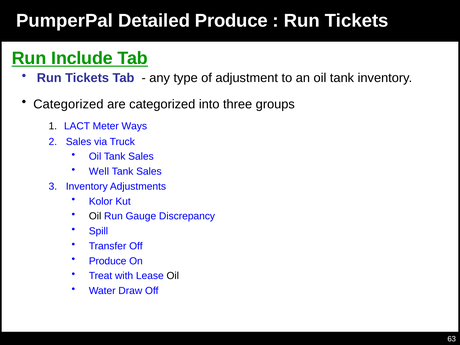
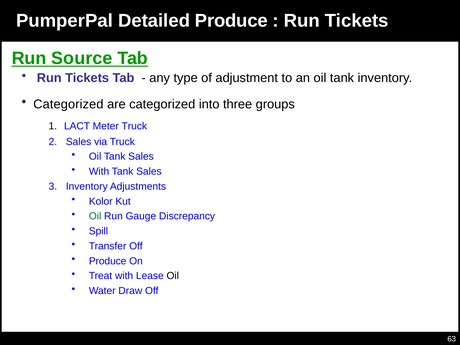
Include: Include -> Source (82, 58)
Meter Ways: Ways -> Truck (134, 126)
Well: Well -> With (99, 172)
Oil colour: black -> green (95, 216)
